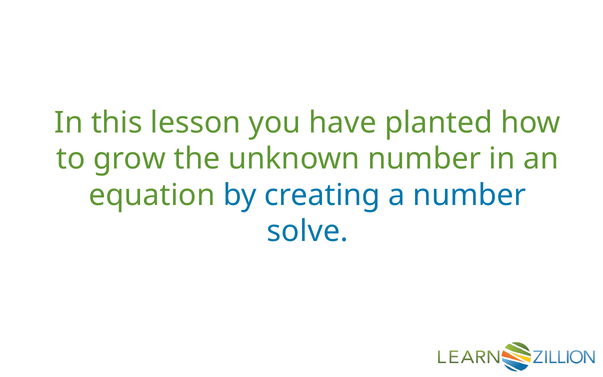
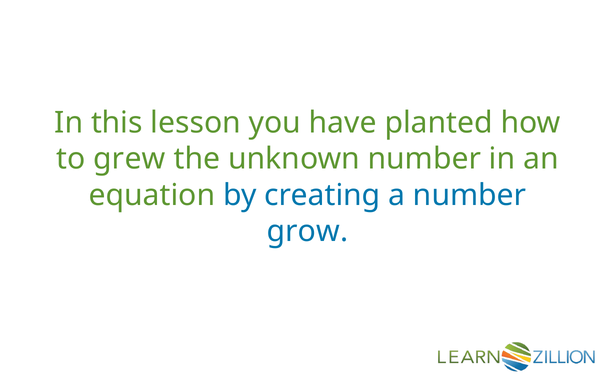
grow: grow -> grew (129, 159)
solve: solve -> grow (307, 231)
